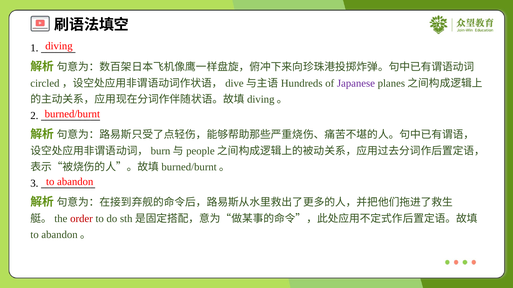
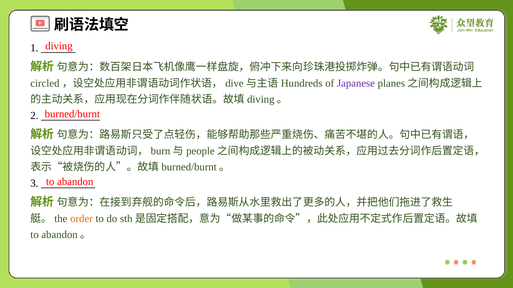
order colour: red -> orange (81, 219)
